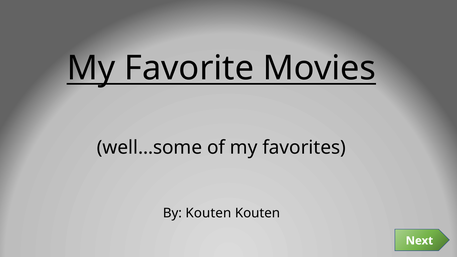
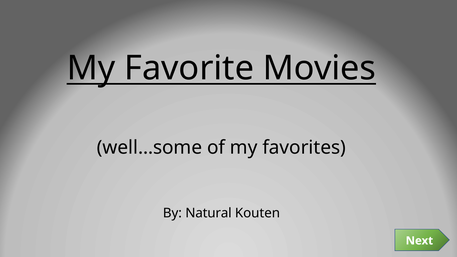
By Kouten: Kouten -> Natural (209, 213)
